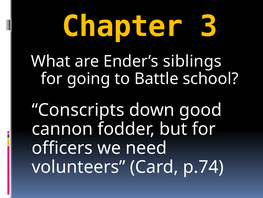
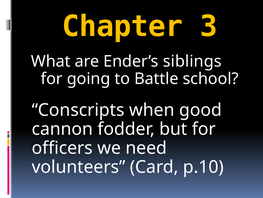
down: down -> when (152, 110)
p.74: p.74 -> p.10 (203, 167)
